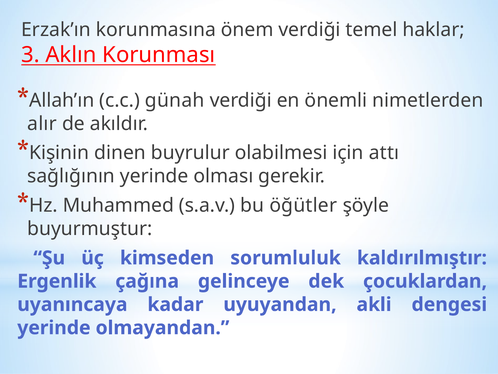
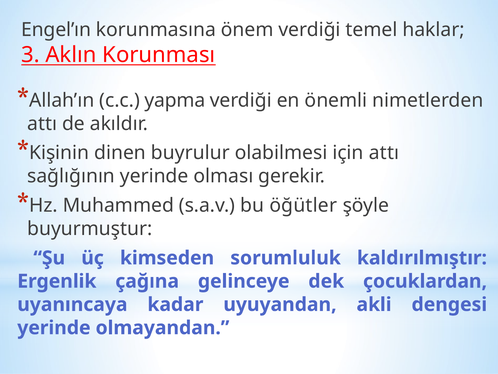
Erzak’ın: Erzak’ın -> Engel’ın (56, 30)
günah: günah -> yapma (175, 100)
alır: alır -> attı (42, 123)
